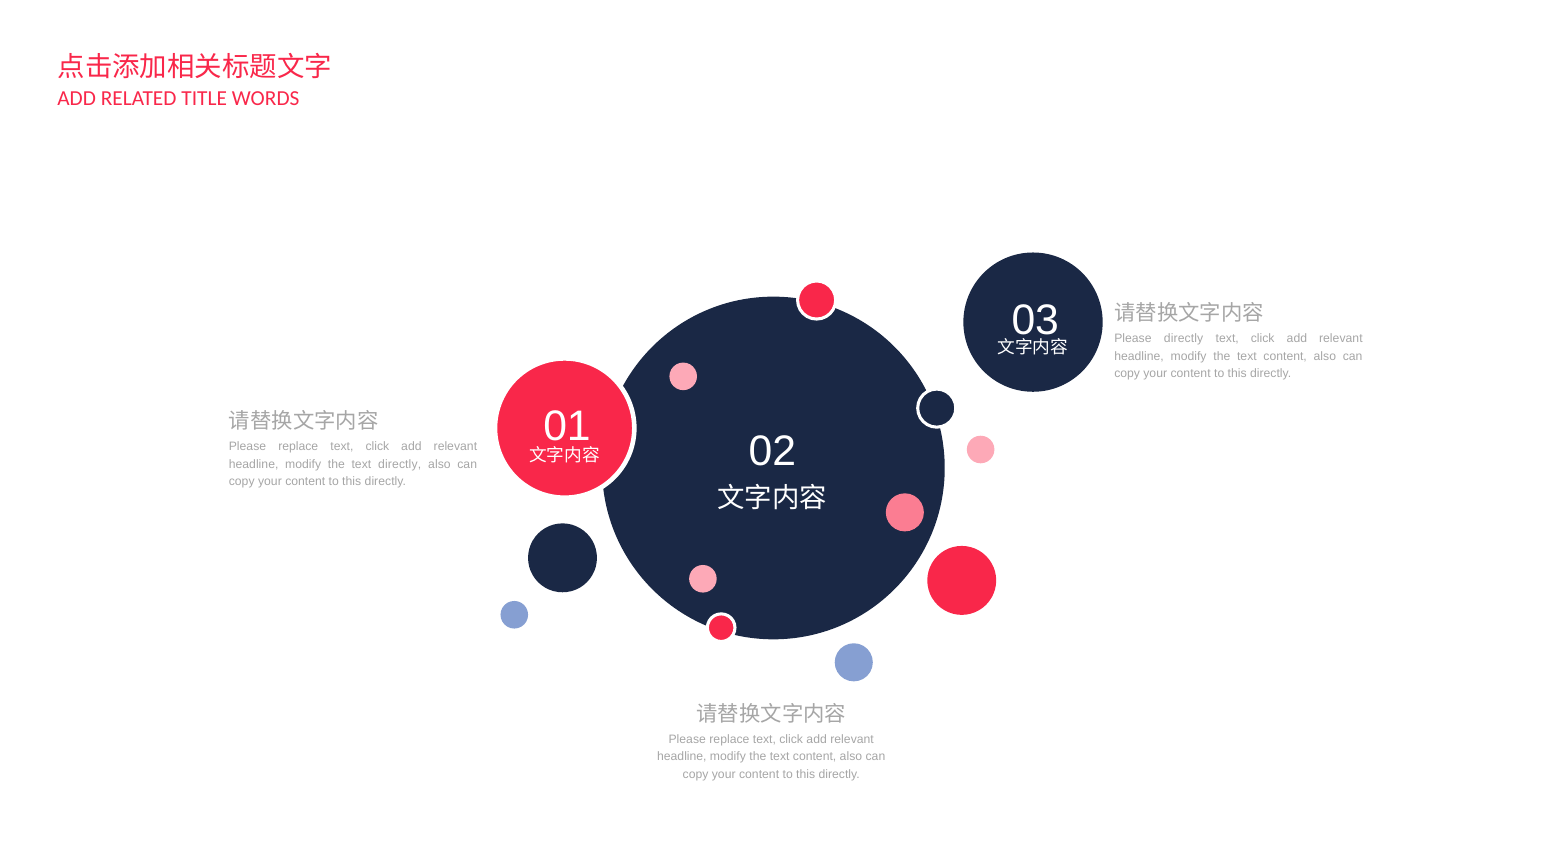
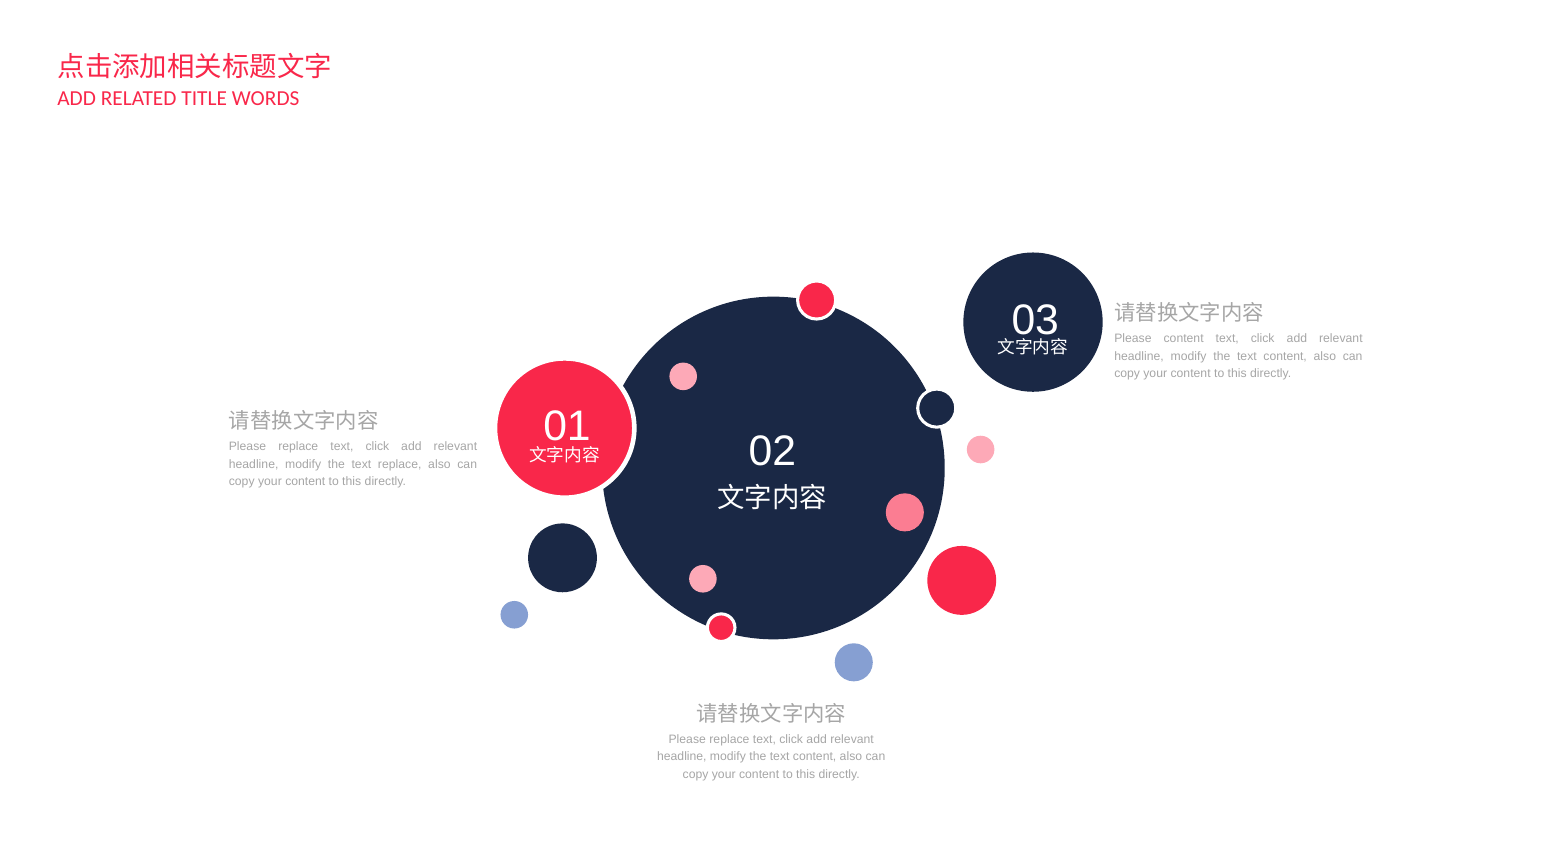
Please directly: directly -> content (1184, 338)
text directly: directly -> replace (400, 464)
